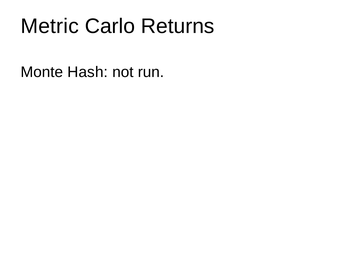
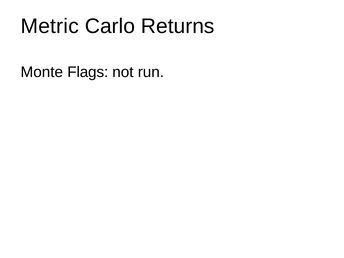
Hash: Hash -> Flags (88, 72)
